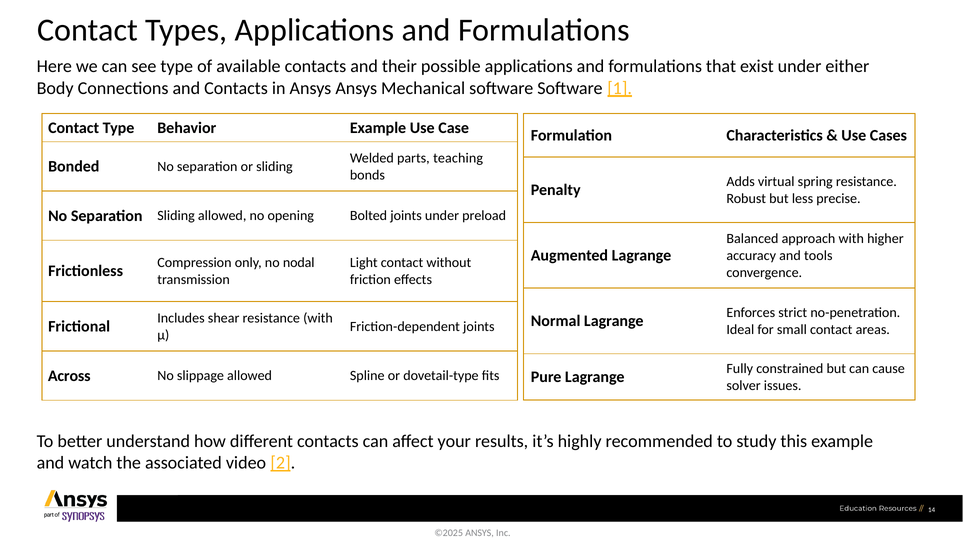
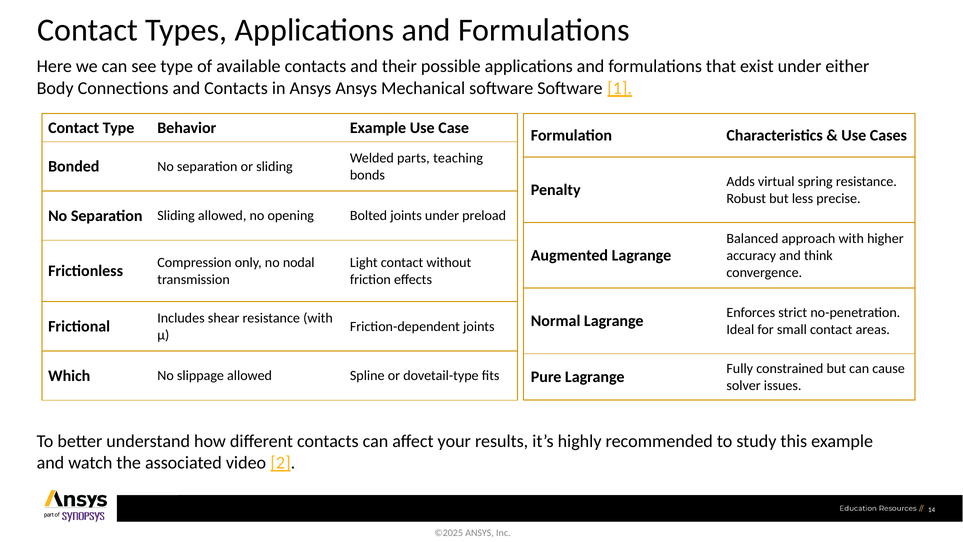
tools: tools -> think (818, 255)
Across: Across -> Which (69, 376)
